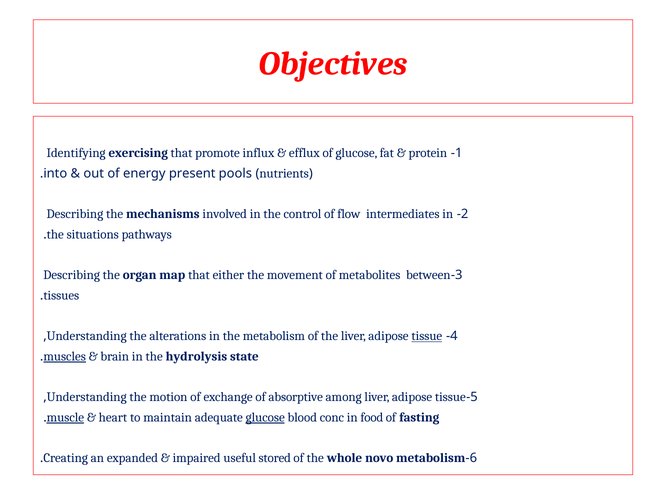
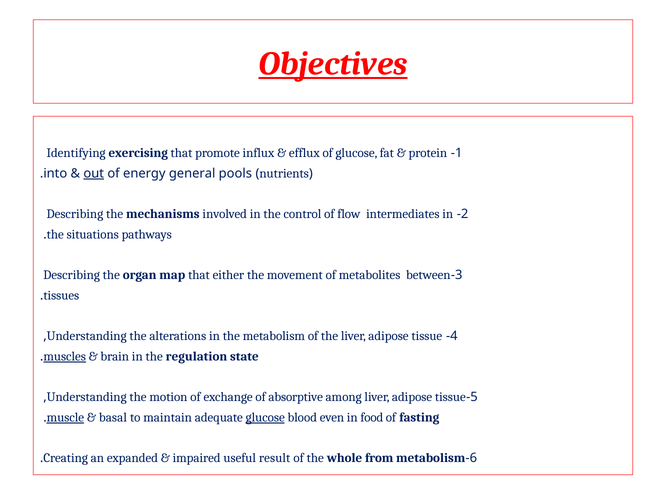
Objectives underline: none -> present (333, 64)
out underline: none -> present (94, 174)
present: present -> general (192, 174)
tissue underline: present -> none (427, 336)
hydrolysis: hydrolysis -> regulation (196, 357)
heart: heart -> basal (113, 418)
conc: conc -> even (332, 418)
stored: stored -> result (275, 459)
novo: novo -> from (379, 459)
